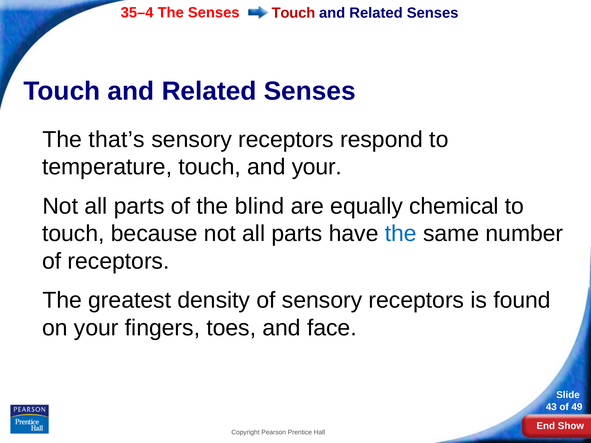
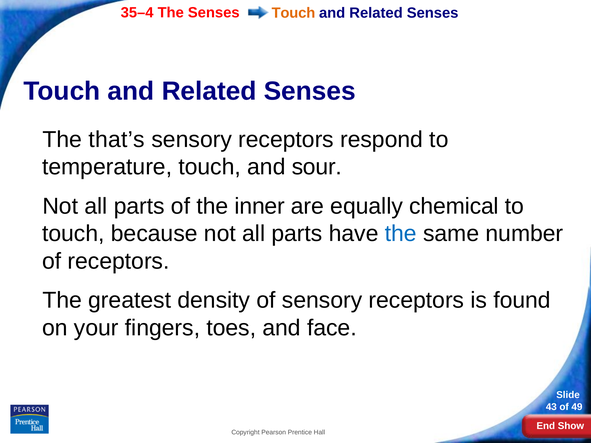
Touch colour: red -> orange (293, 13)
and your: your -> sour (317, 167)
blind: blind -> inner (260, 206)
